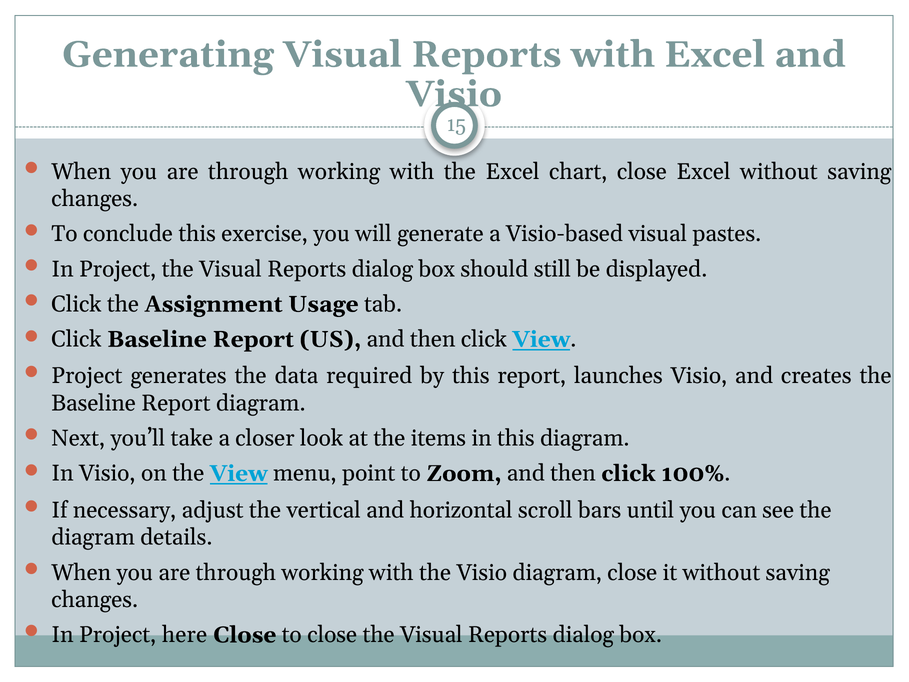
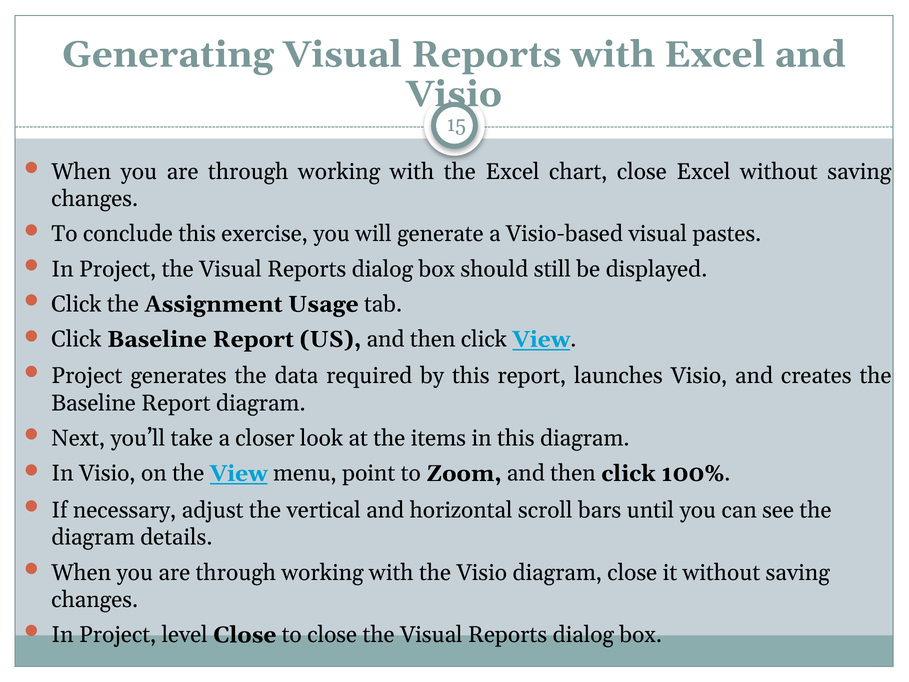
here: here -> level (185, 635)
